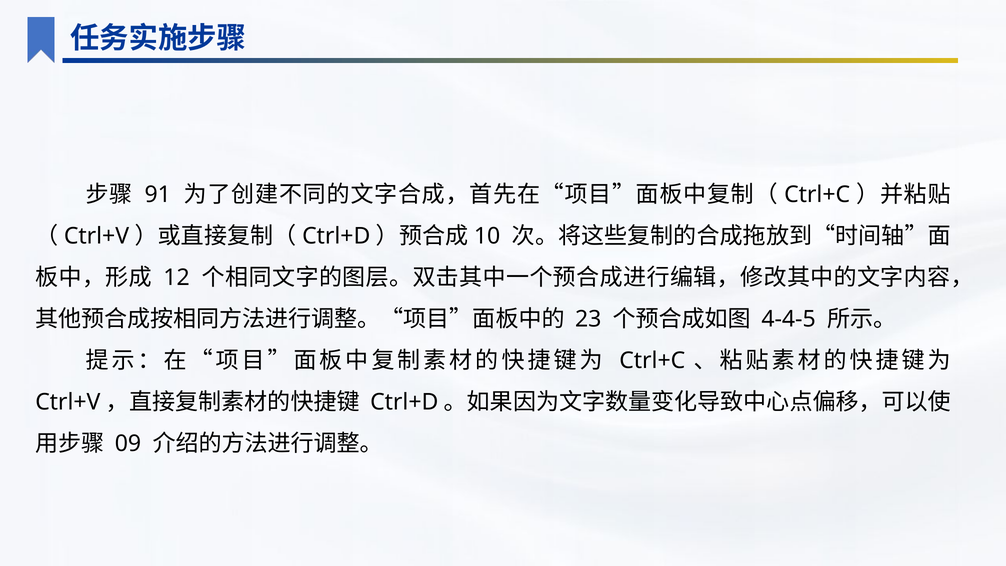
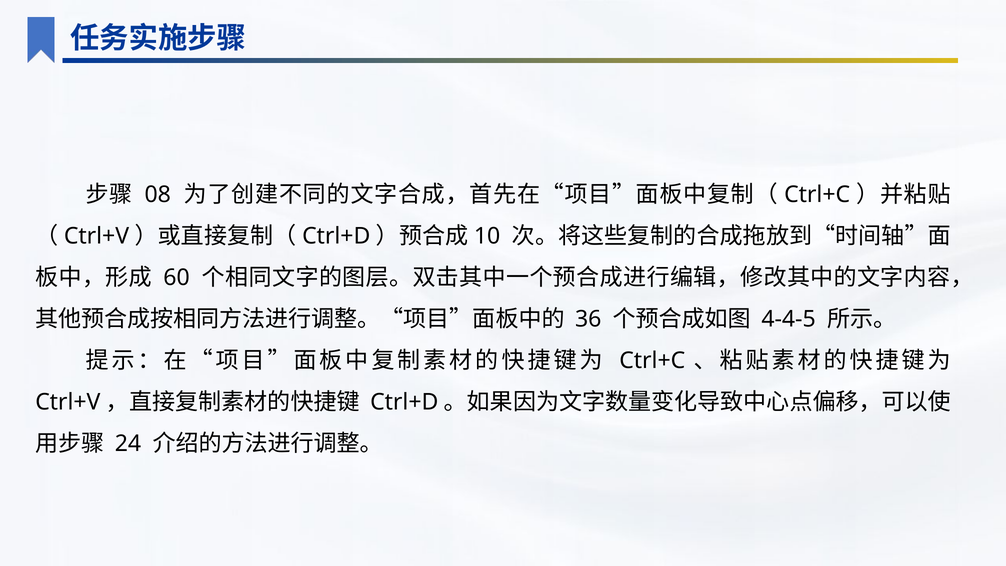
91: 91 -> 08 (158, 195)
12: 12 -> 60 (177, 278)
23: 23 -> 36 (588, 319)
09: 09 -> 24 (128, 443)
